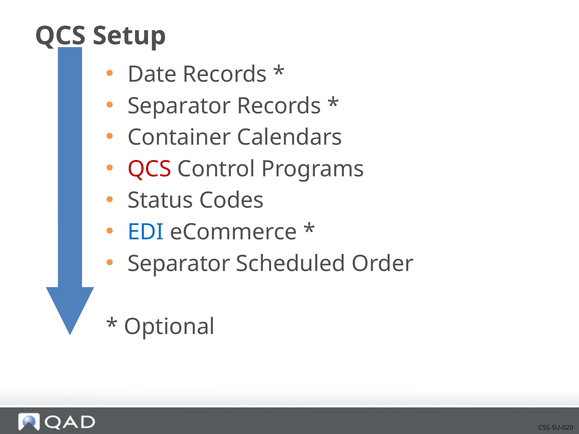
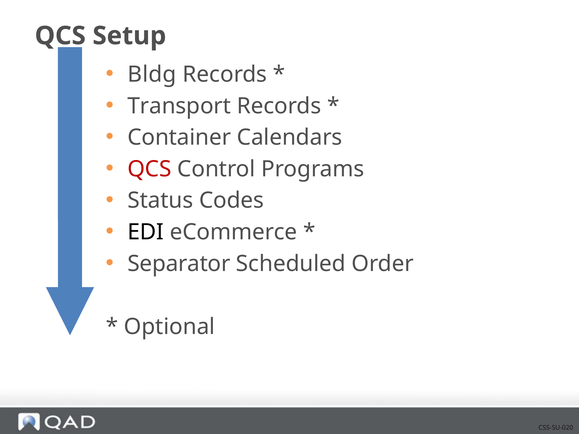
Date: Date -> Bldg (152, 74)
Separator: Separator -> Transport (179, 106)
EDI colour: blue -> black (146, 232)
